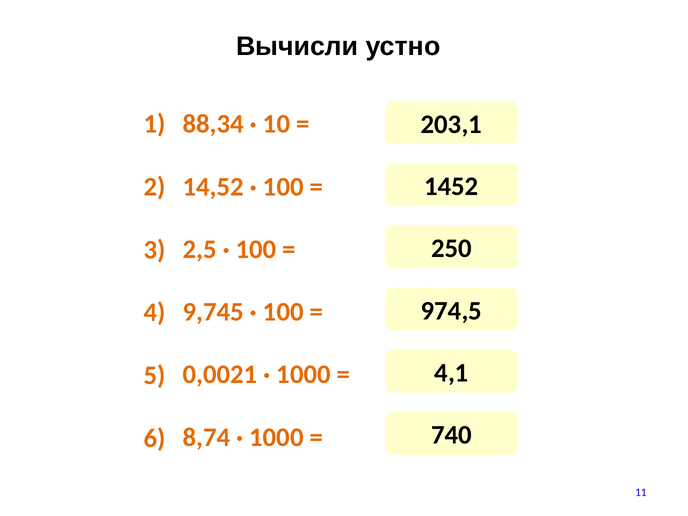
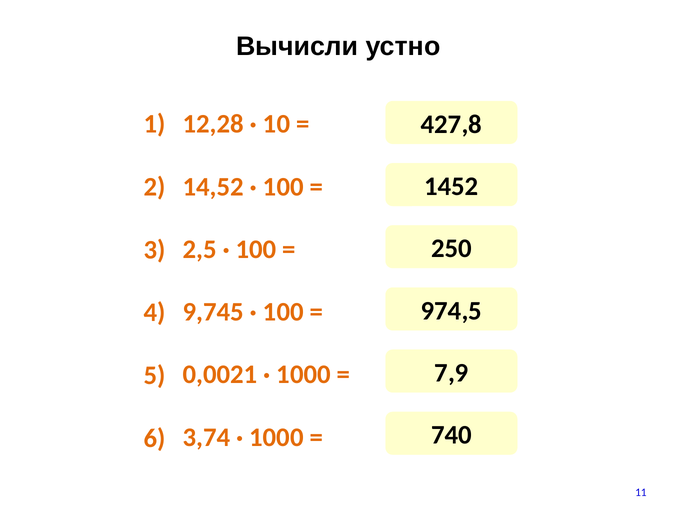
88,34: 88,34 -> 12,28 (213, 124)
203,1: 203,1 -> 427,8 (451, 124)
4,1: 4,1 -> 7,9 (451, 373)
8,74: 8,74 -> 3,74 (207, 437)
